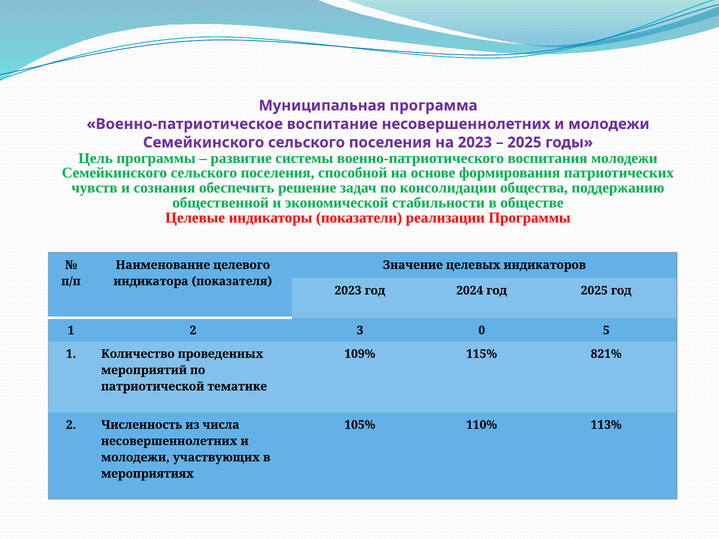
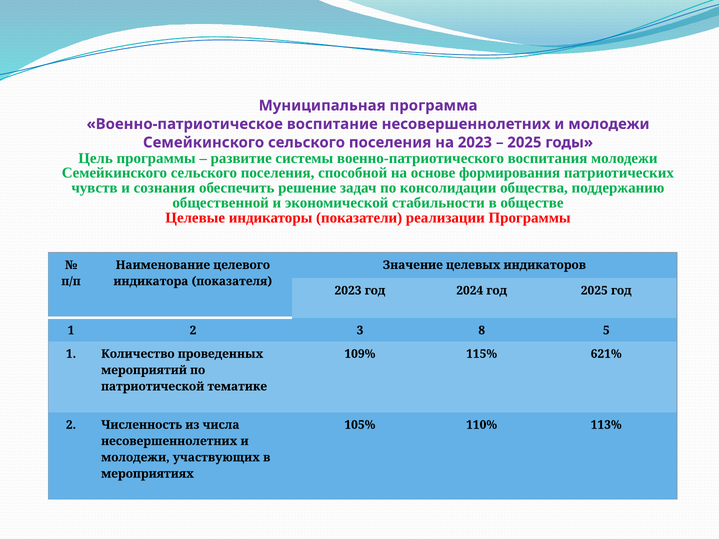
0: 0 -> 8 (482, 330)
821%: 821% -> 621% (606, 354)
